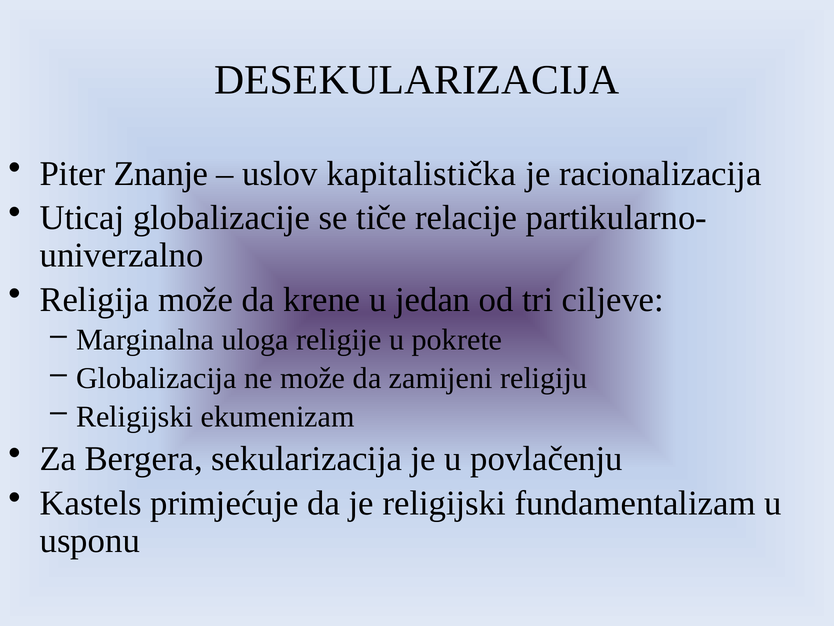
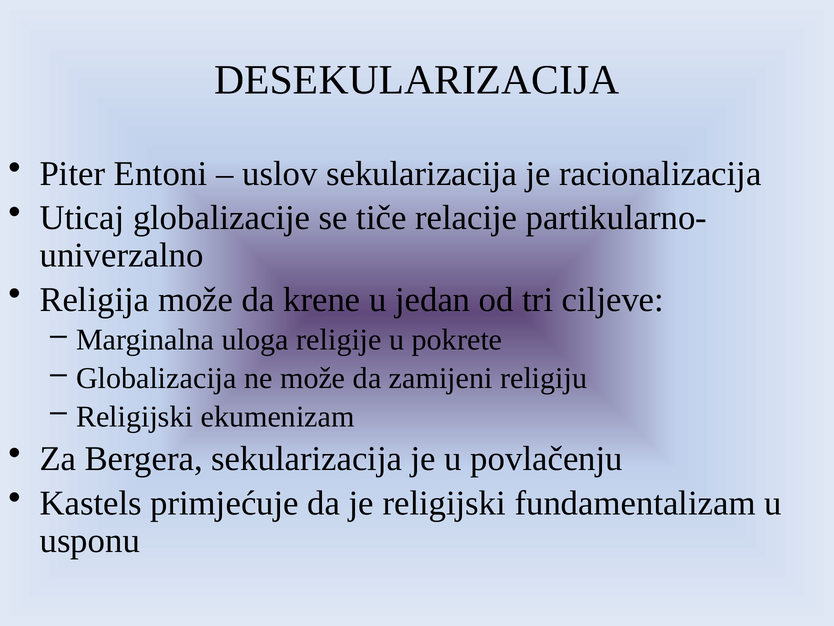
Znanje: Znanje -> Entoni (161, 173)
uslov kapitalistička: kapitalistička -> sekularizacija (422, 173)
